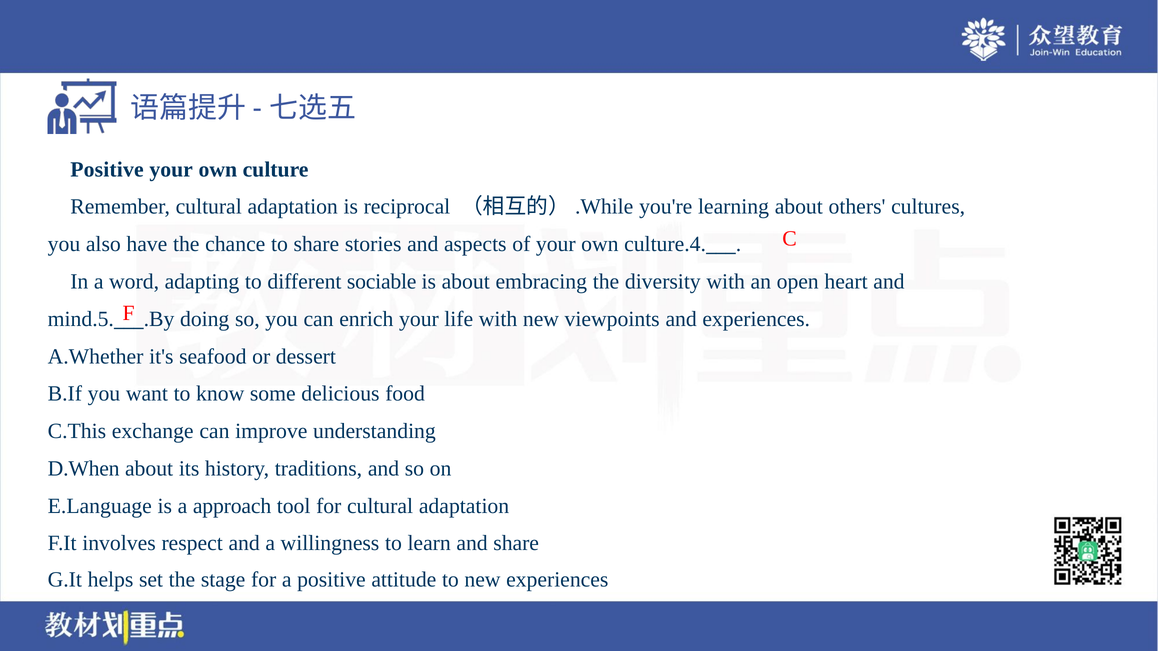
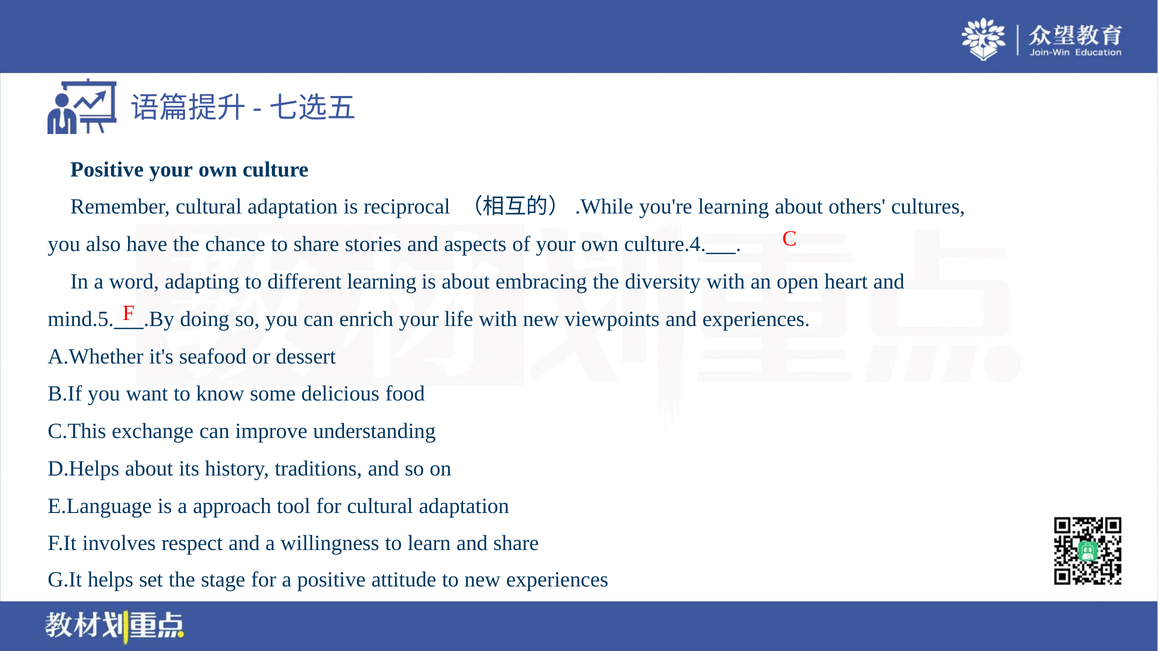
different sociable: sociable -> learning (382, 282)
D.When: D.When -> D.Helps (84, 469)
